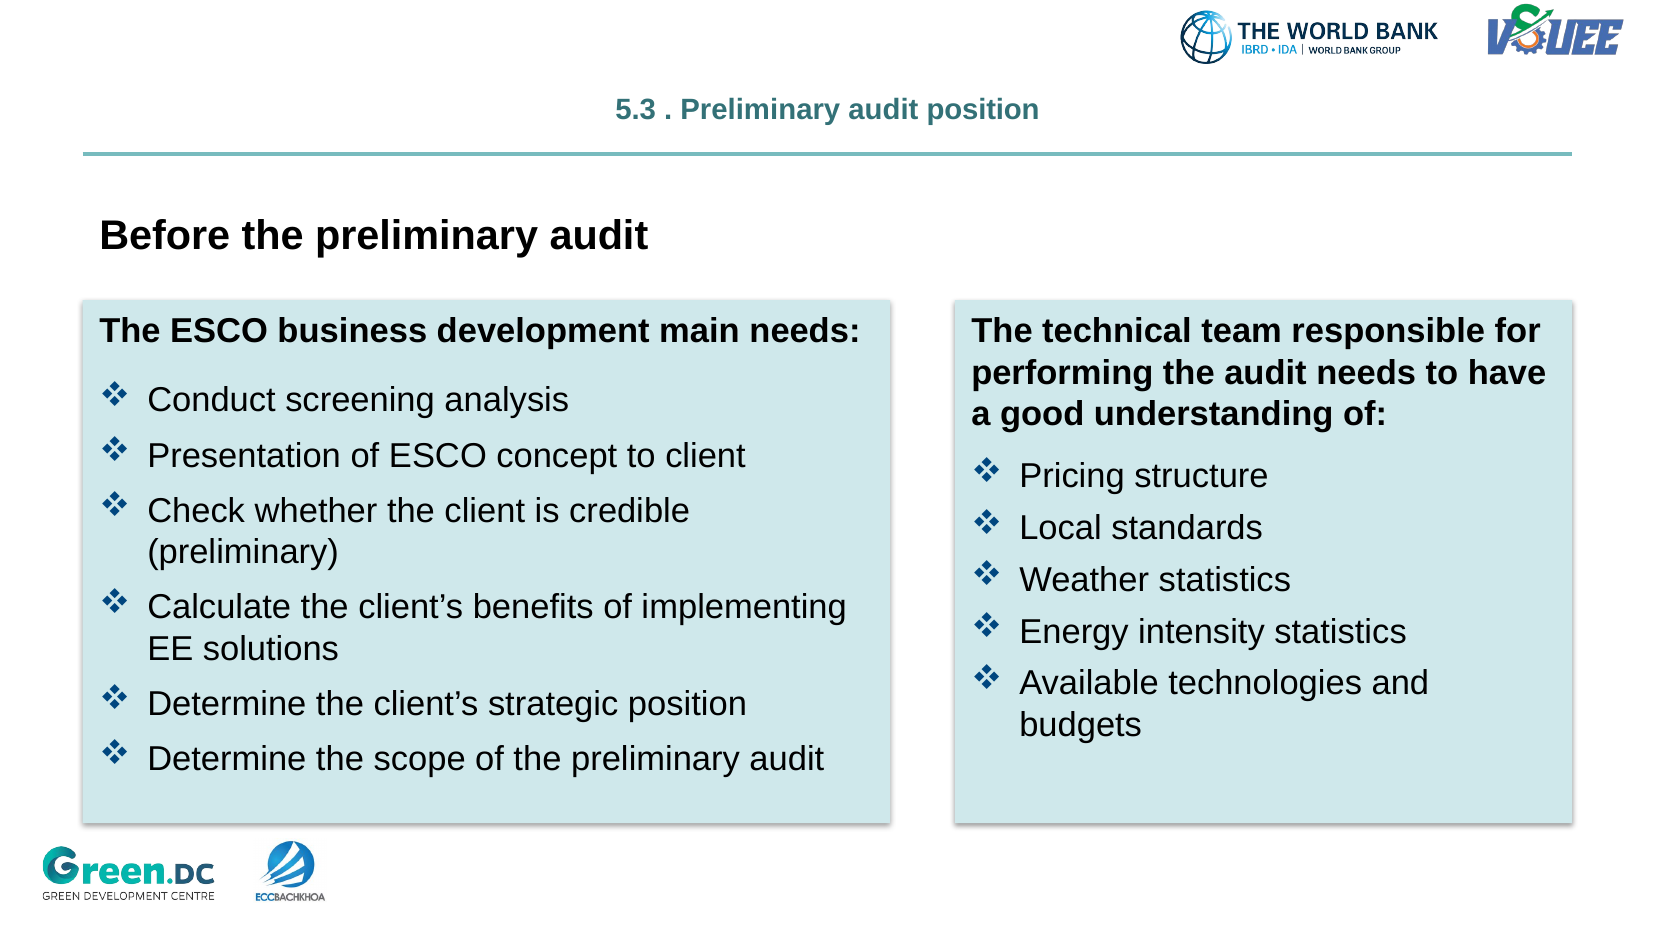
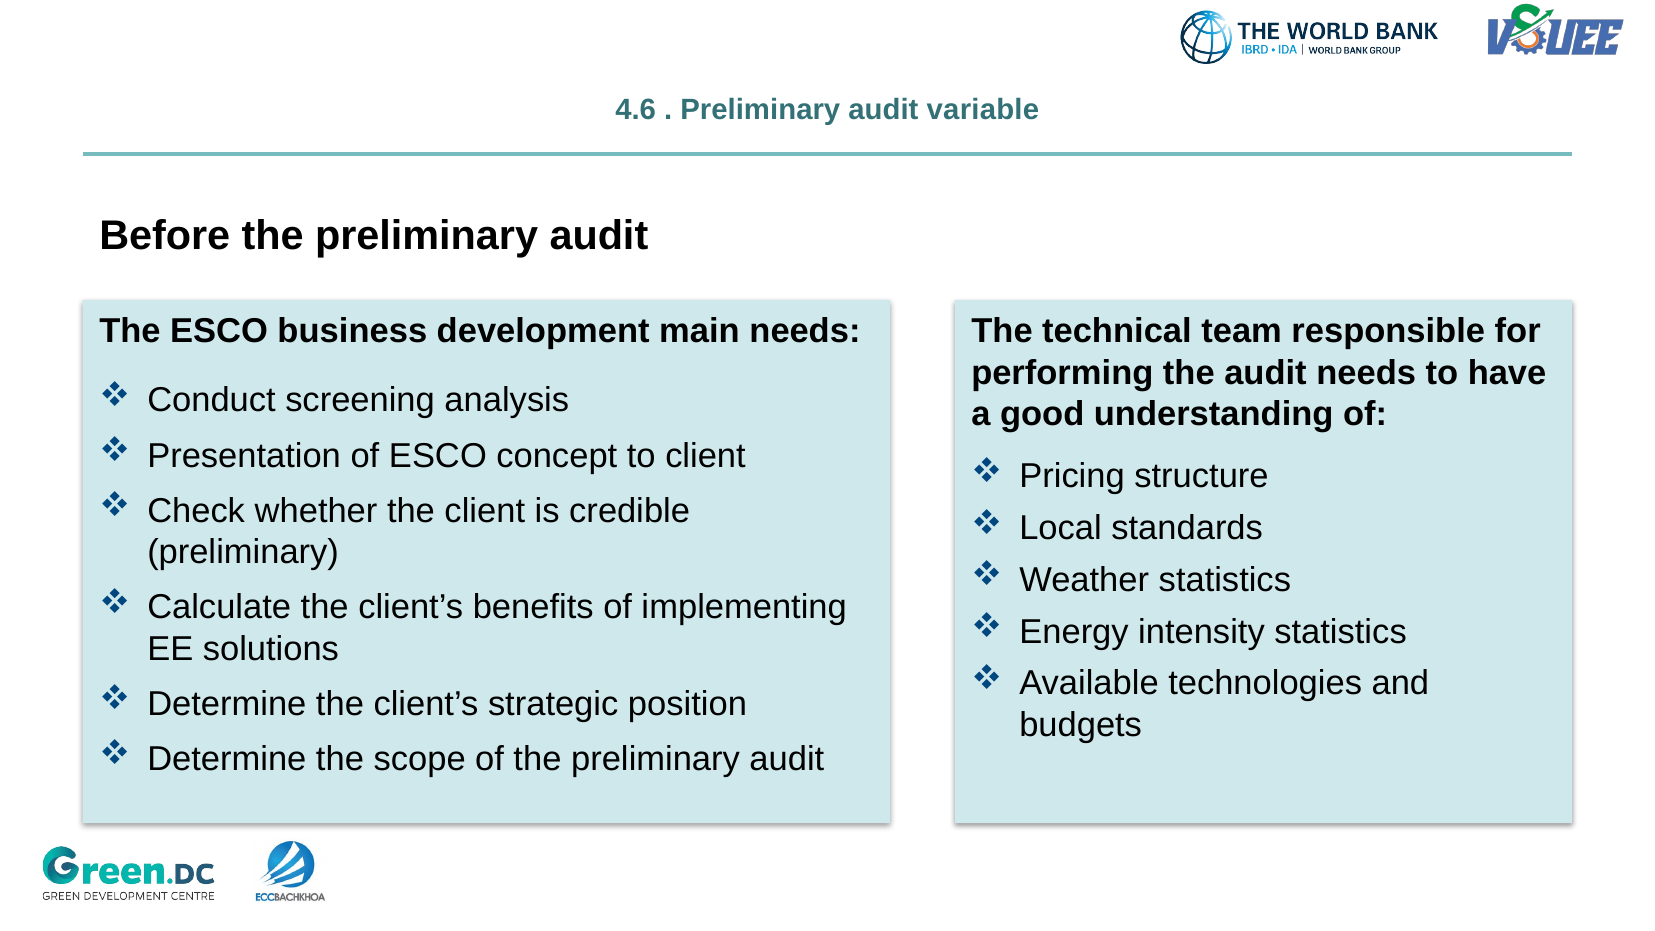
5.3: 5.3 -> 4.6 (636, 110)
audit position: position -> variable (983, 110)
